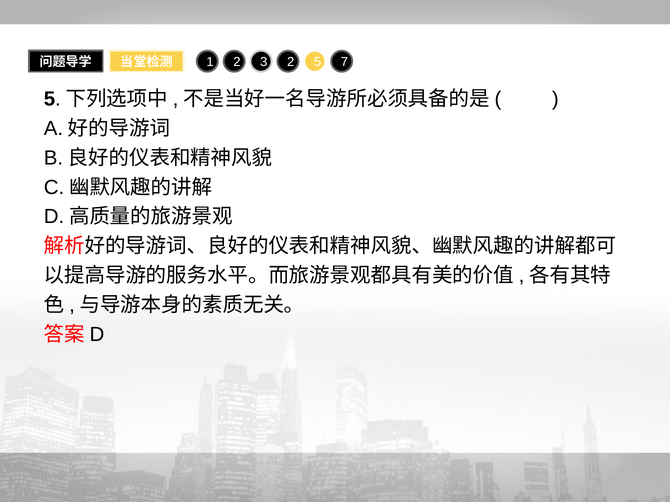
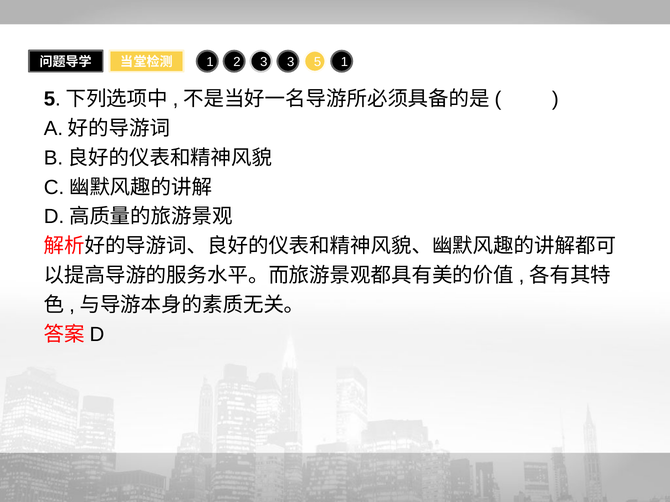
3 2: 2 -> 3 (291, 62)
5 7: 7 -> 1 (344, 62)
